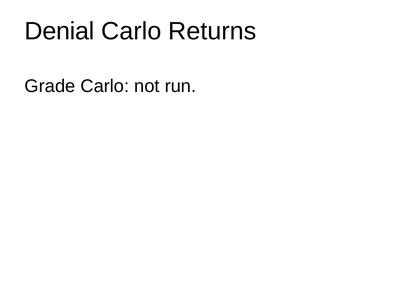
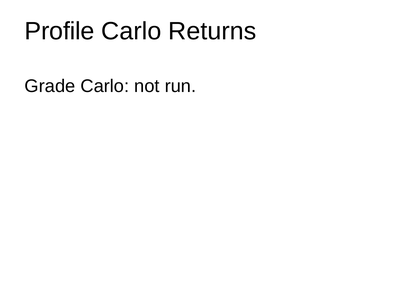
Denial: Denial -> Profile (60, 31)
